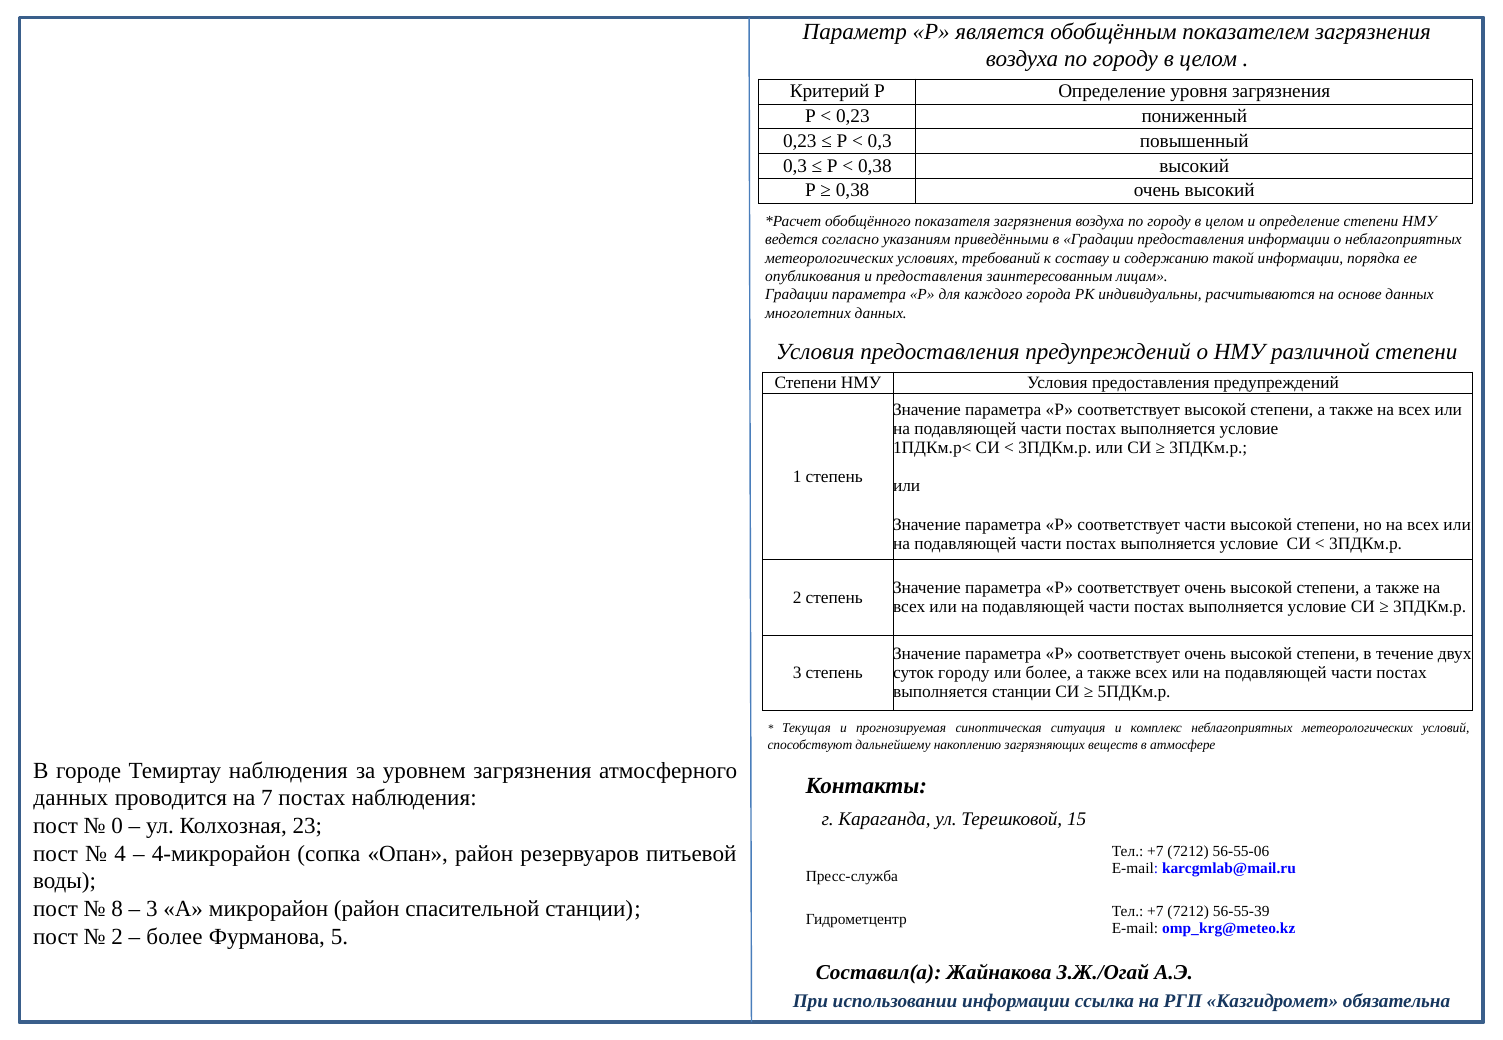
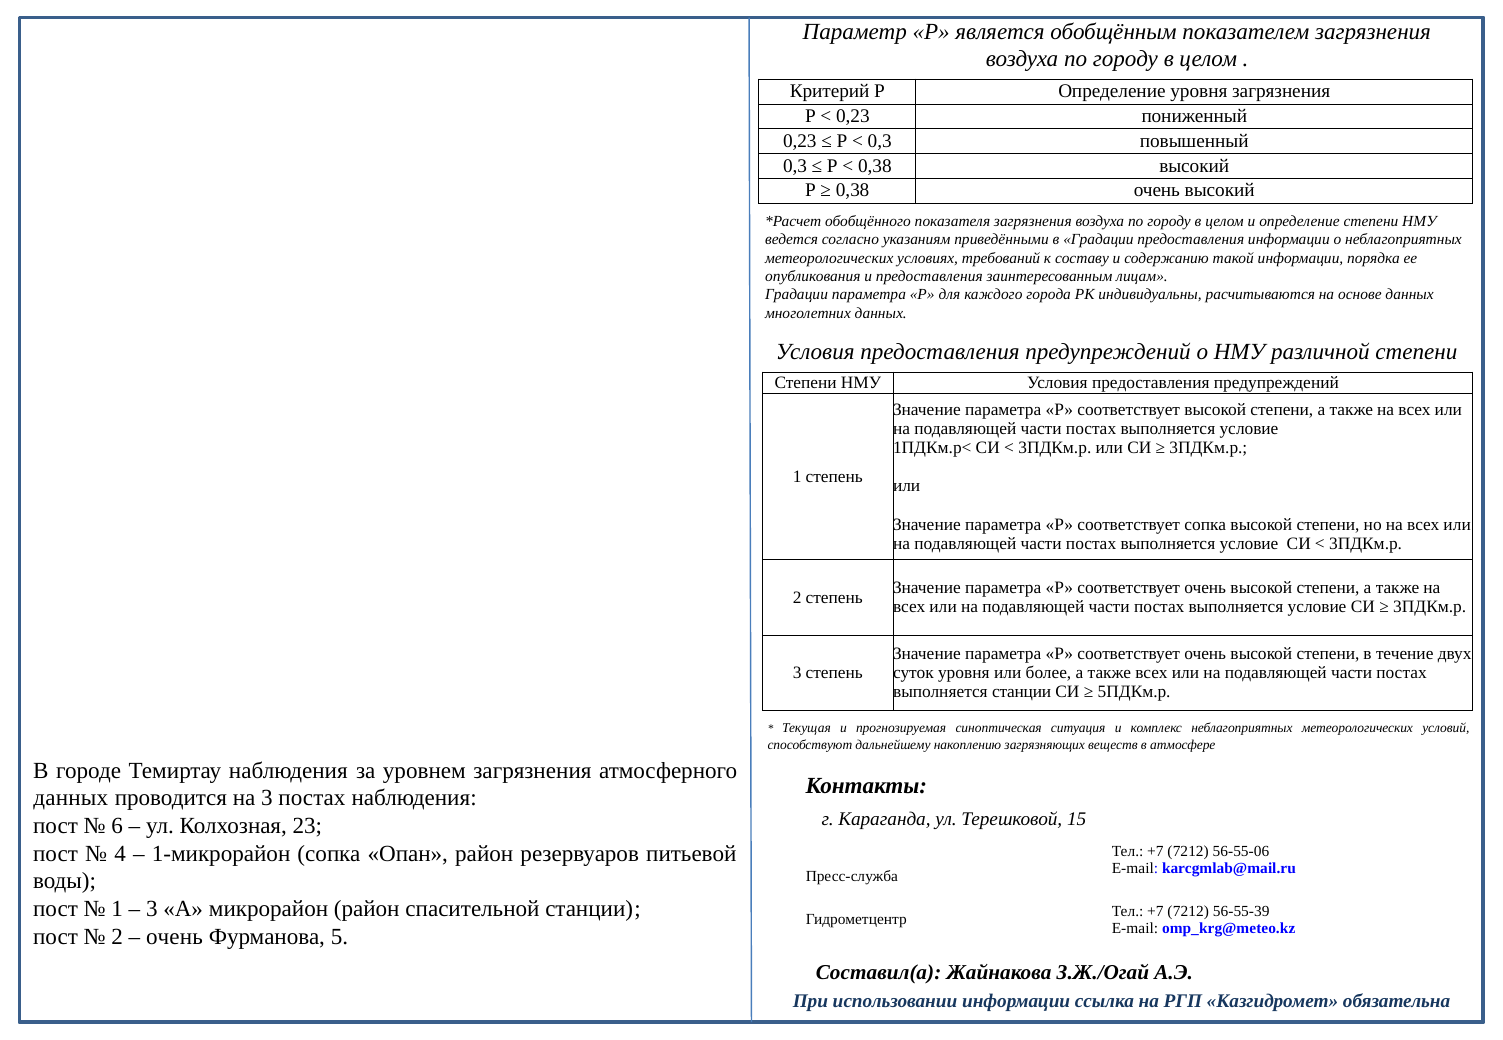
соответствует части: части -> сопка (1205, 525)
суток городу: городу -> уровня (964, 673)
на 7: 7 -> 3 (267, 799)
0: 0 -> 6 (117, 826)
4-микрорайон: 4-микрорайон -> 1-микрорайон (221, 854)
8: 8 -> 1 (117, 910)
более: более -> очень (174, 937)
